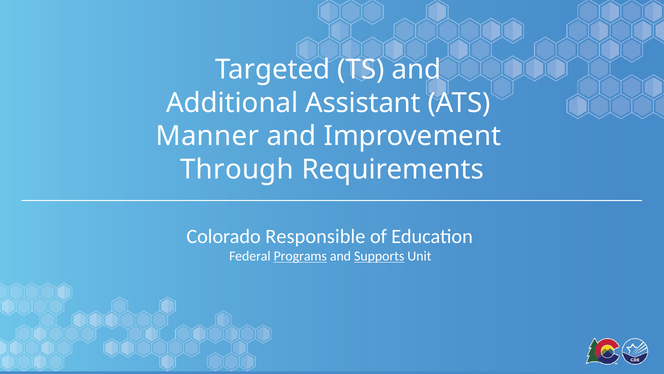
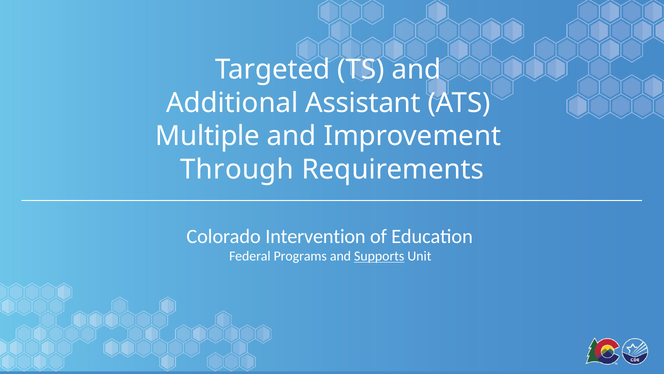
Manner: Manner -> Multiple (208, 136)
Responsible: Responsible -> Intervention (315, 236)
Programs underline: present -> none (300, 256)
